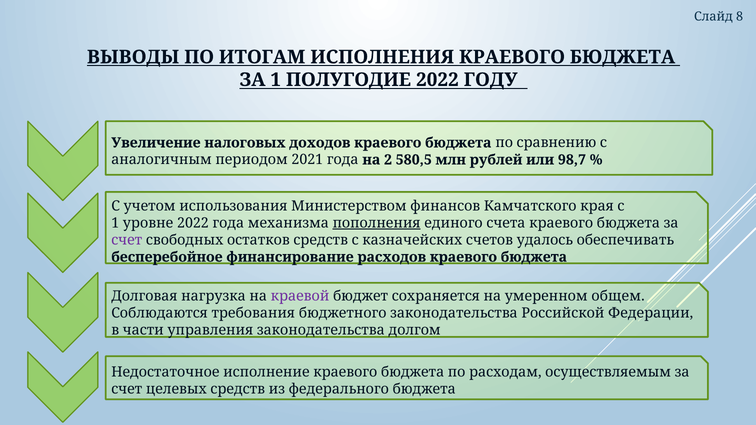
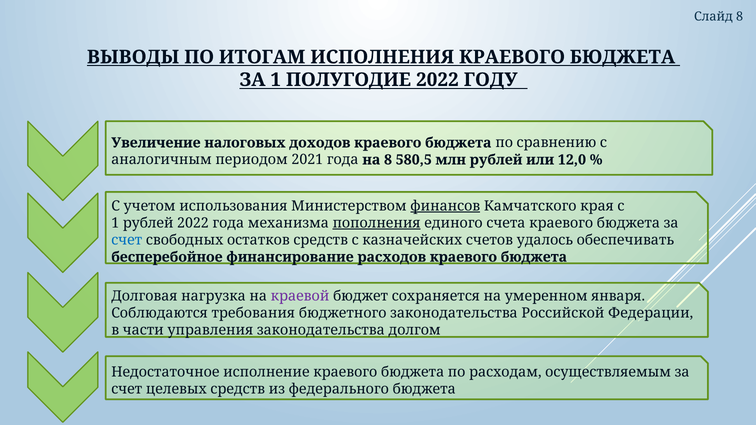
на 2: 2 -> 8 (388, 160)
98,7: 98,7 -> 12,0 (572, 160)
финансов underline: none -> present (445, 206)
1 уровне: уровне -> рублей (148, 223)
счет colour: purple -> blue (127, 240)
общем: общем -> января (618, 296)
